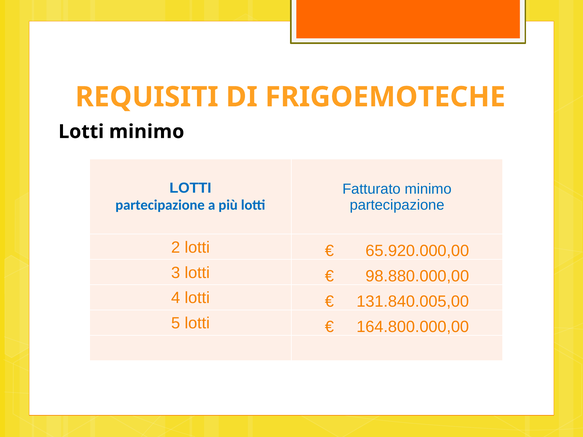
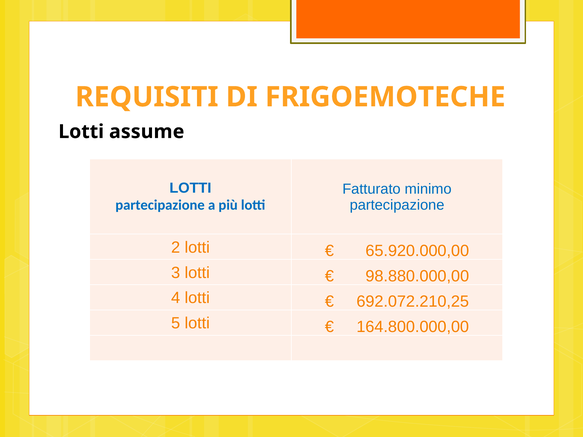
Lotti minimo: minimo -> assume (147, 132)
131.840.005,00: 131.840.005,00 -> 692.072.210,25 (413, 302)
